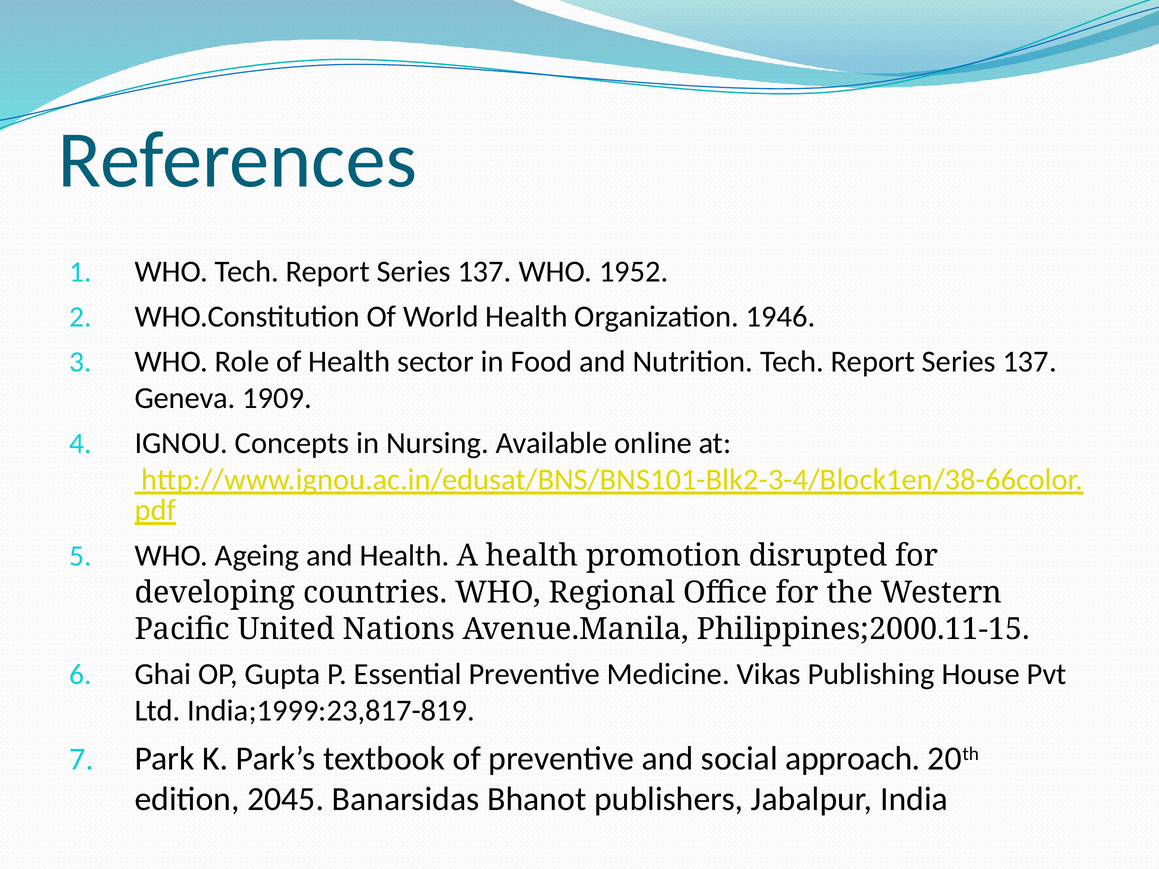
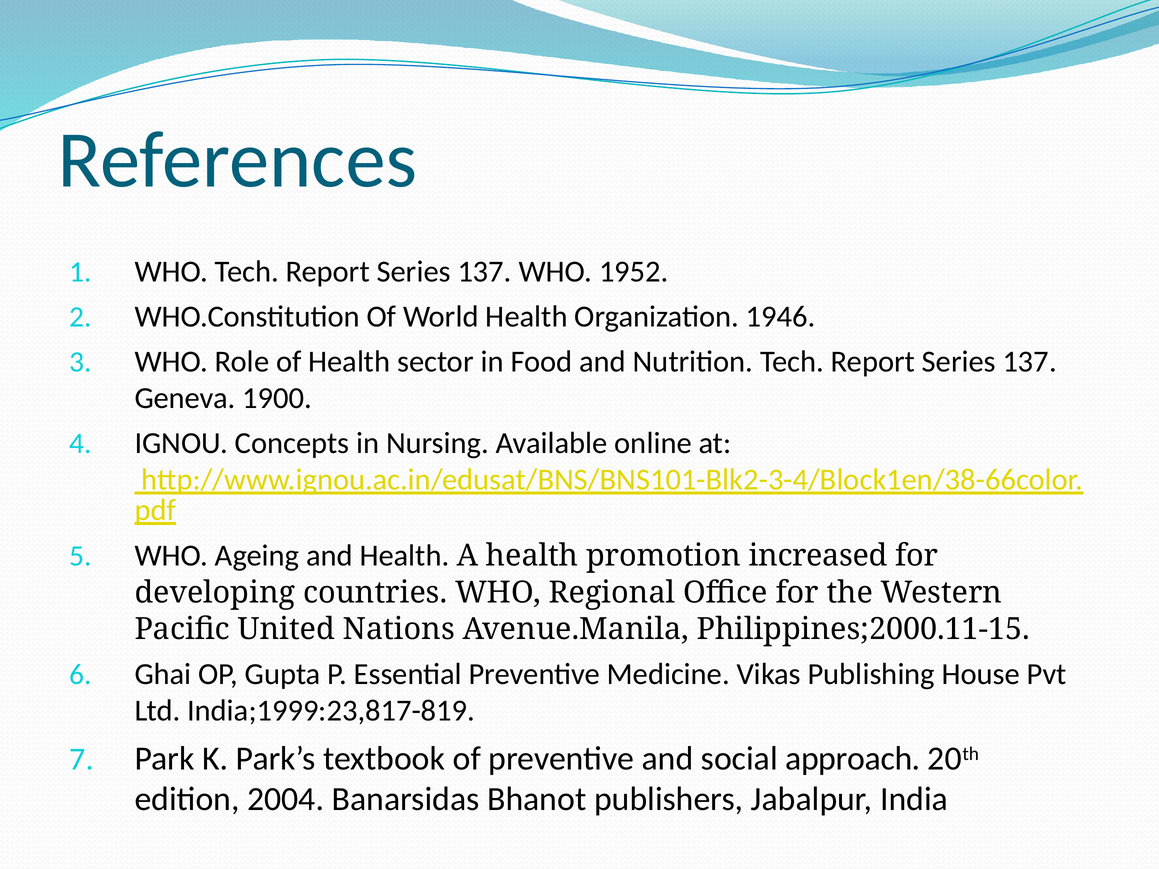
1909: 1909 -> 1900 (277, 398)
disrupted: disrupted -> increased (818, 556)
2045: 2045 -> 2004 (286, 800)
